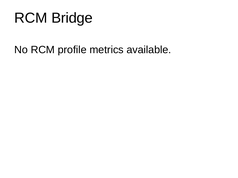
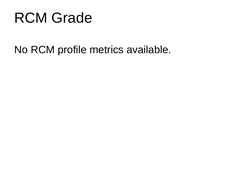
Bridge: Bridge -> Grade (72, 18)
